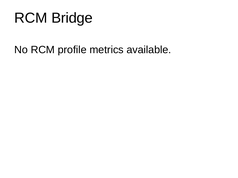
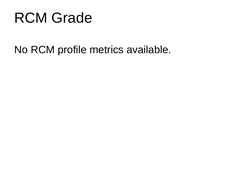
Bridge: Bridge -> Grade (72, 18)
